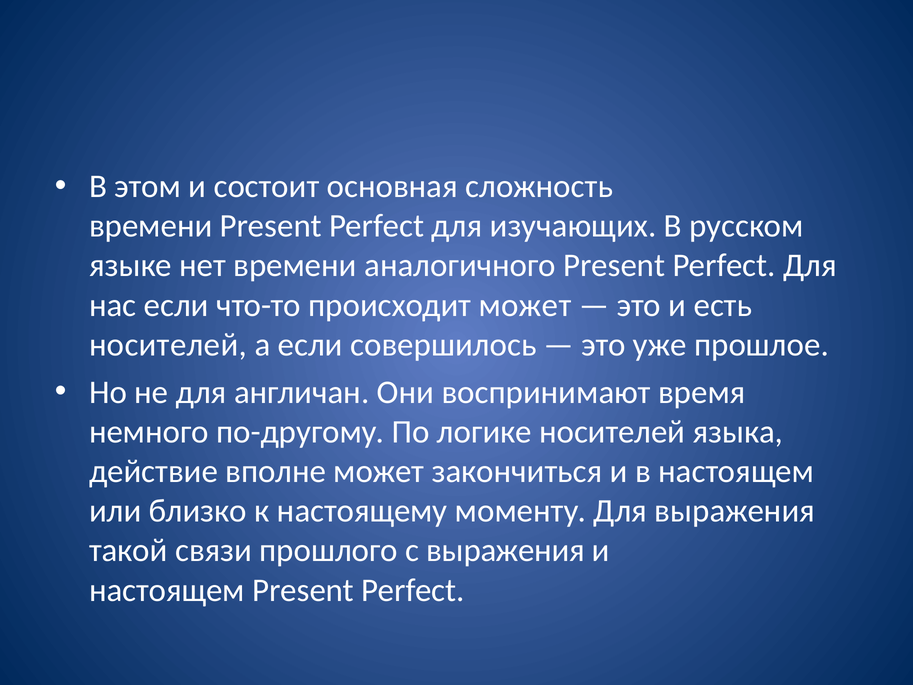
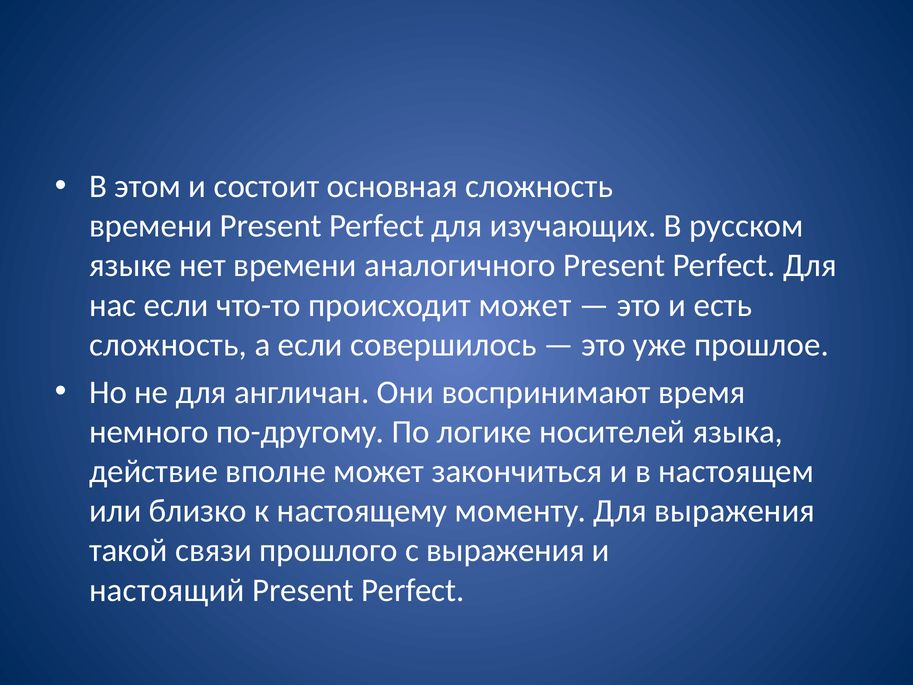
носителей: носителей -> сложность (168, 345)
настоящем: настоящем -> настоящий (167, 590)
